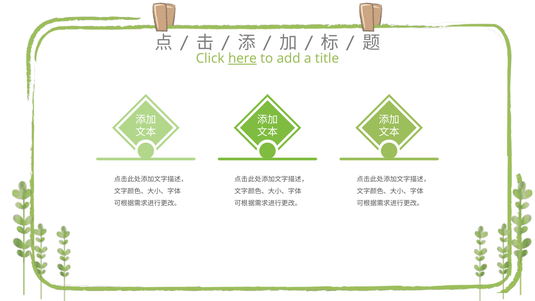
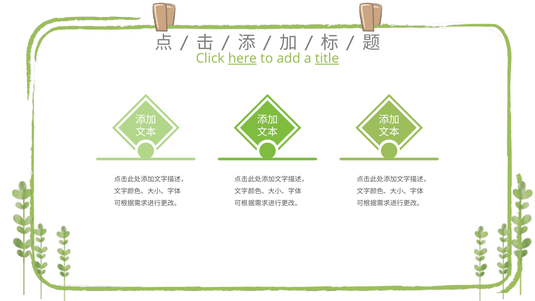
title underline: none -> present (327, 58)
